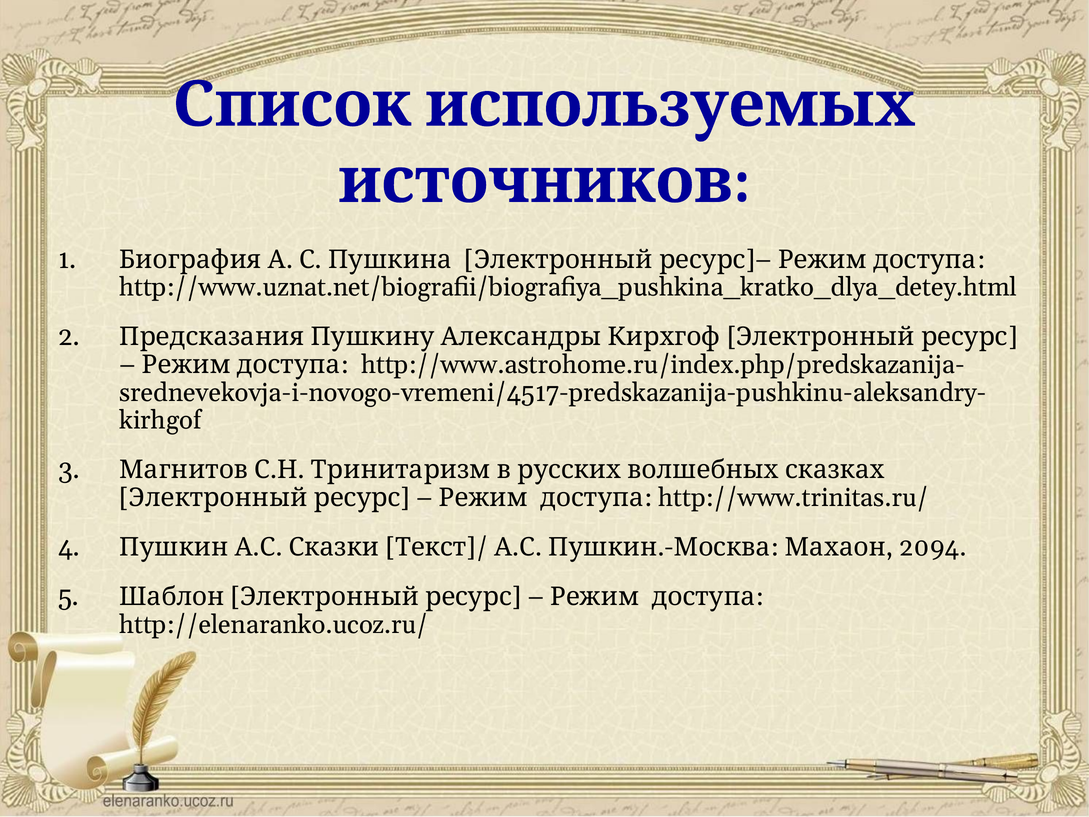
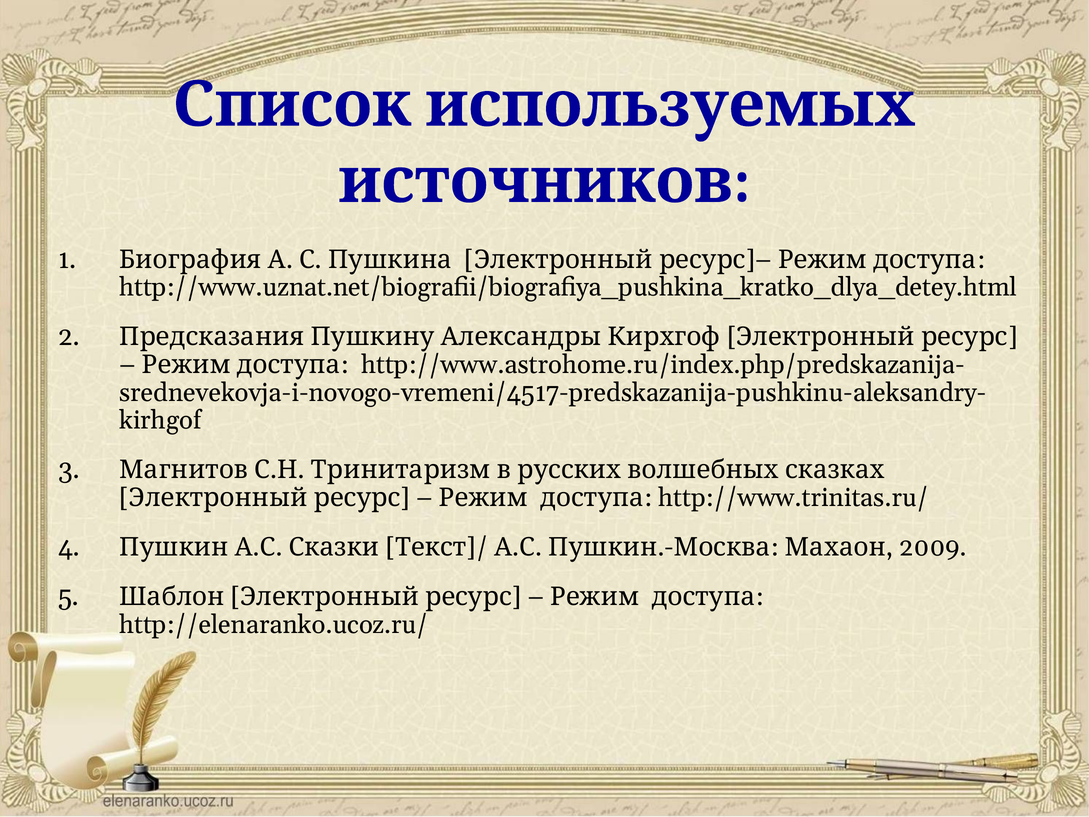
2094: 2094 -> 2009 (933, 547)
